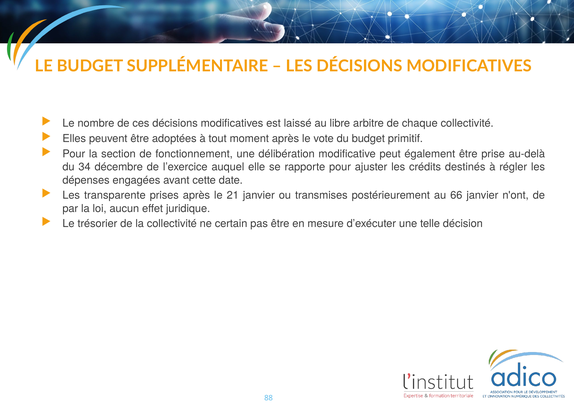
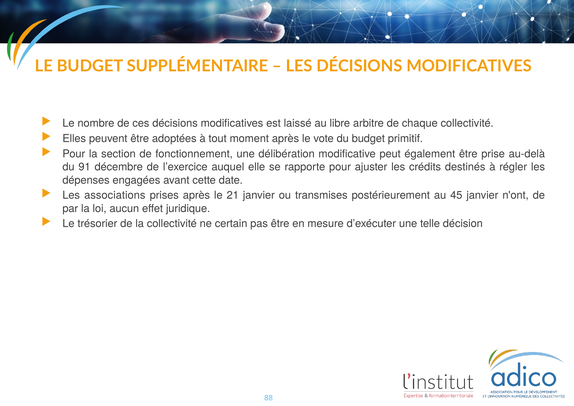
34: 34 -> 91 (85, 167)
transparente: transparente -> associations (115, 195)
66: 66 -> 45 (456, 195)
